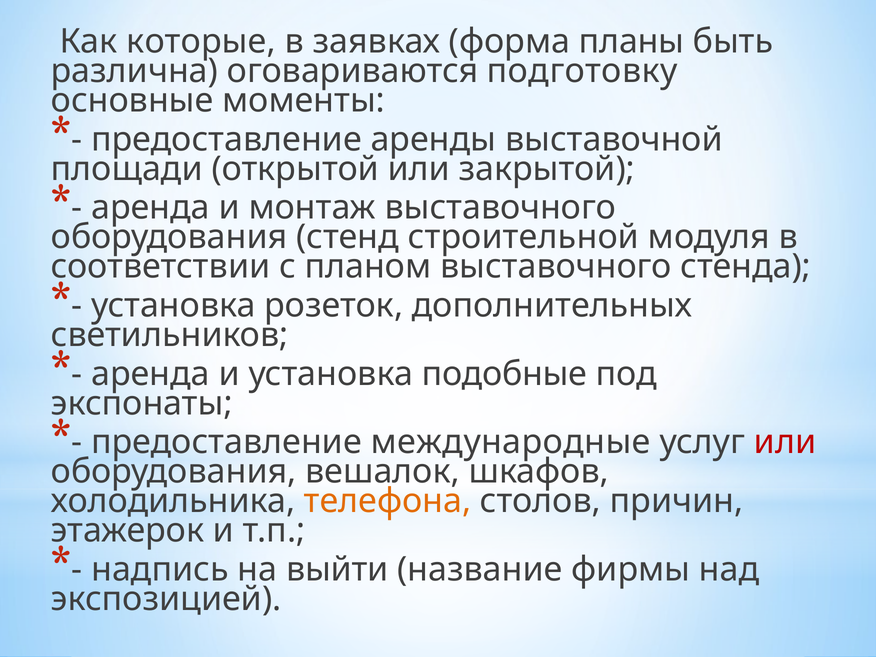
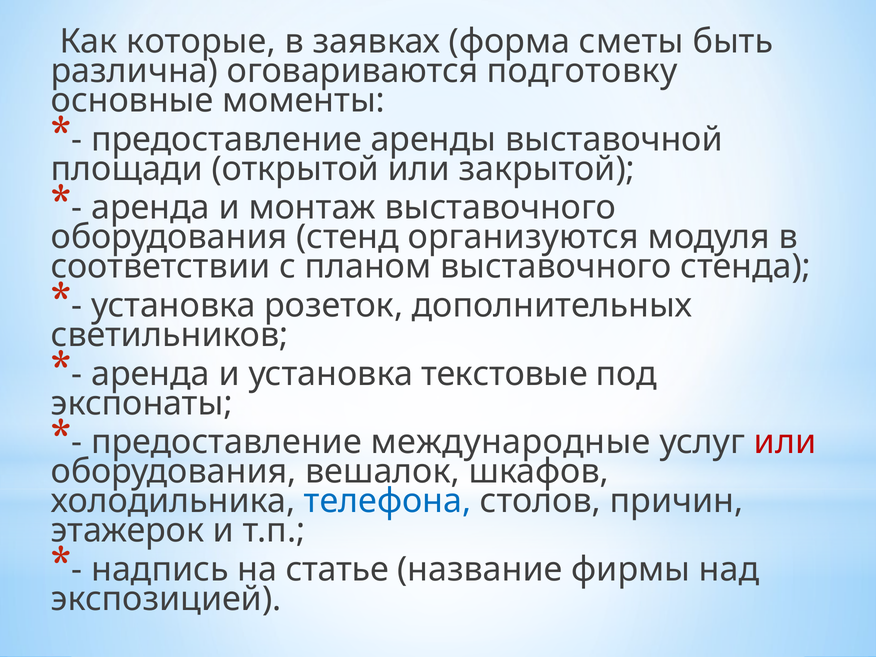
планы: планы -> сметы (631, 42)
строительной: строительной -> организуются (523, 237)
подобные: подобные -> текстовые (504, 374)
телефона colour: orange -> blue (388, 501)
выйти: выйти -> статье (337, 569)
